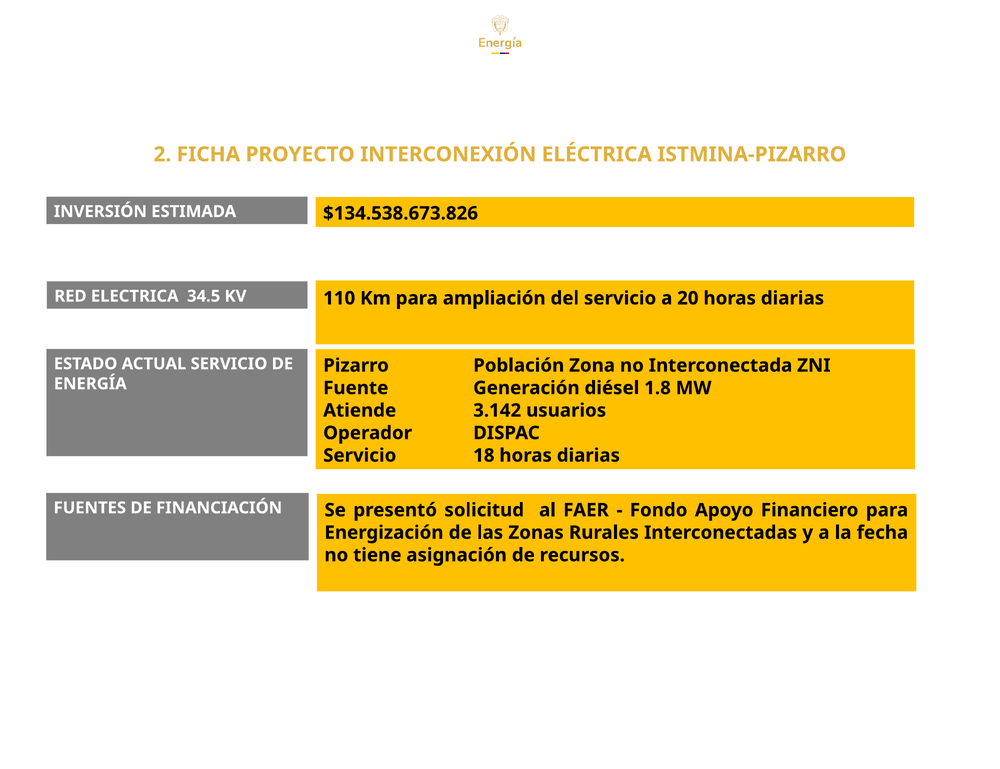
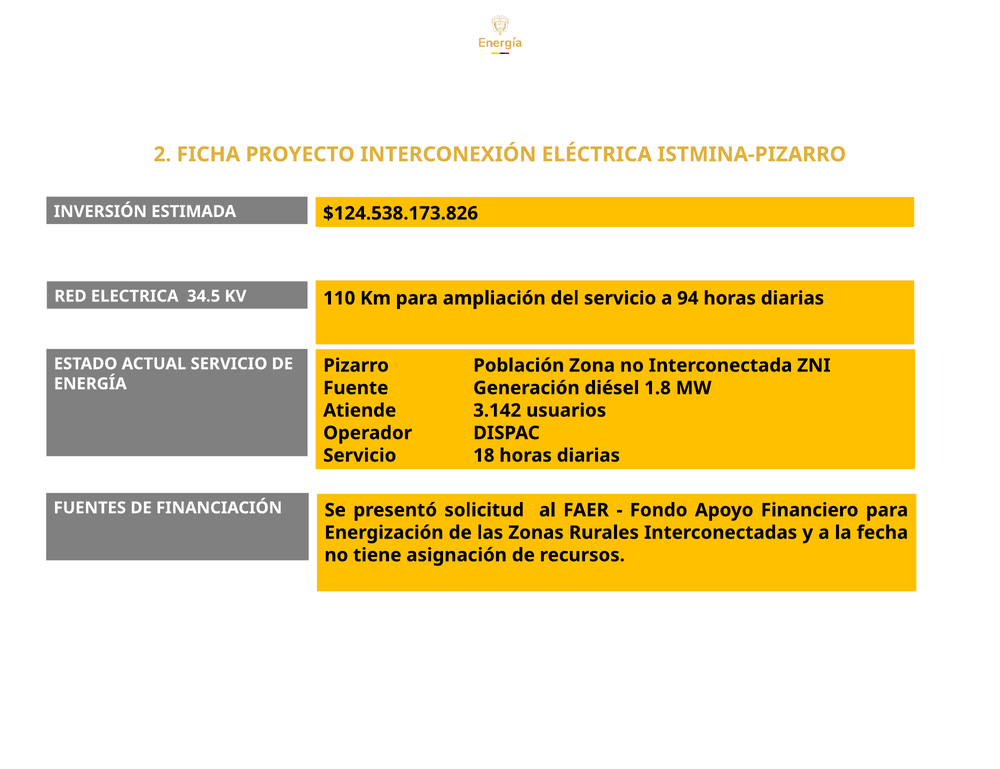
$134.538.673.826: $134.538.673.826 -> $124.538.173.826 (401, 213)
20: 20 -> 94 (688, 298)
